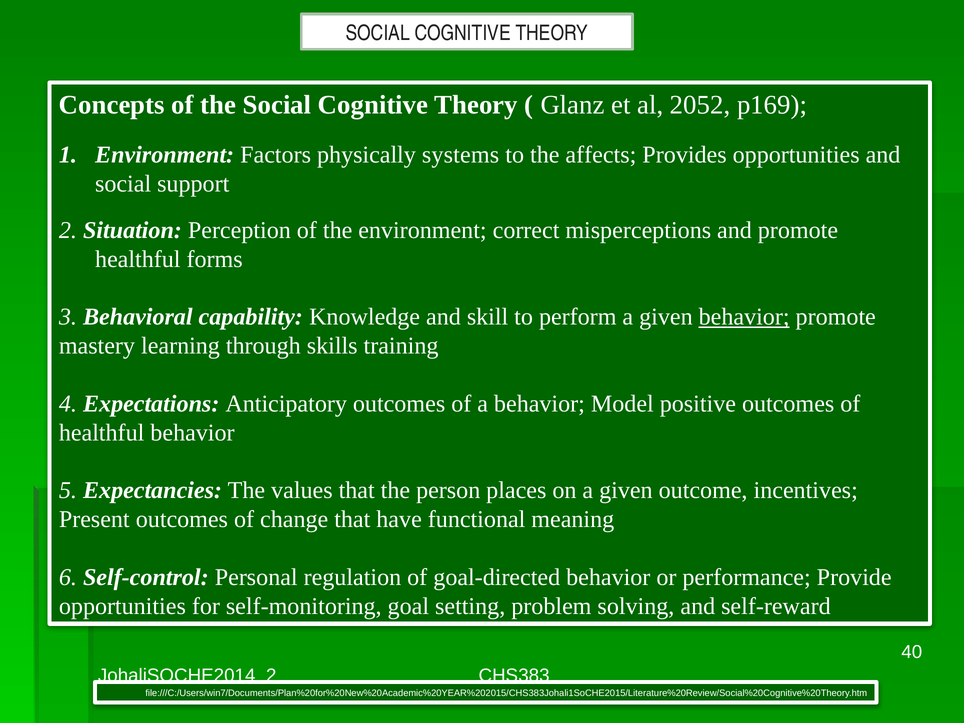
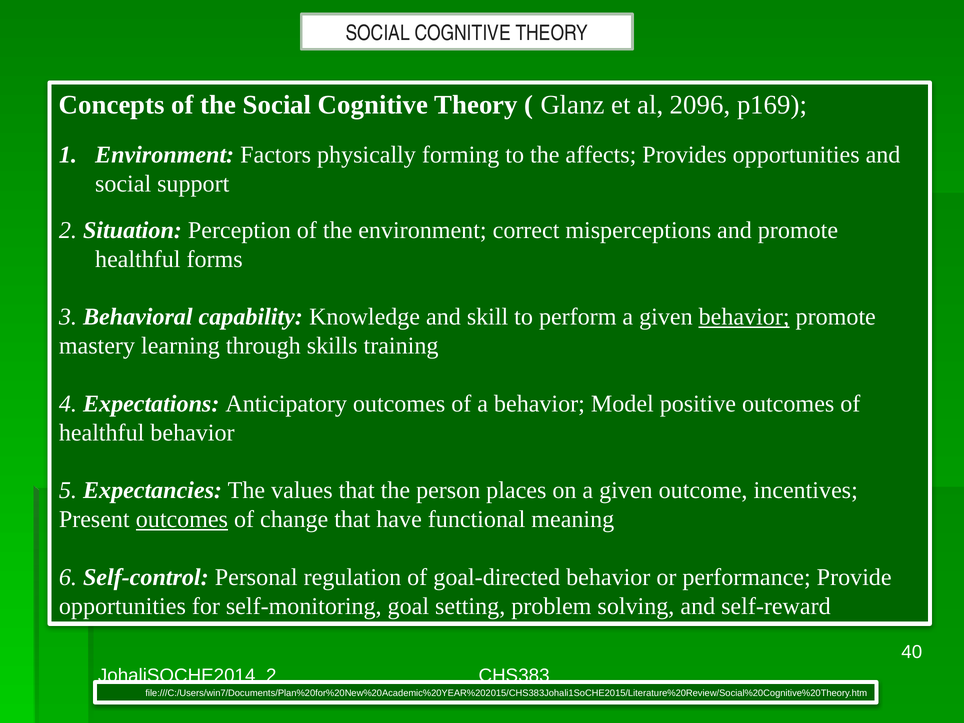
2052: 2052 -> 2096 (700, 105)
systems: systems -> forming (461, 155)
outcomes underline: none -> present (182, 519)
